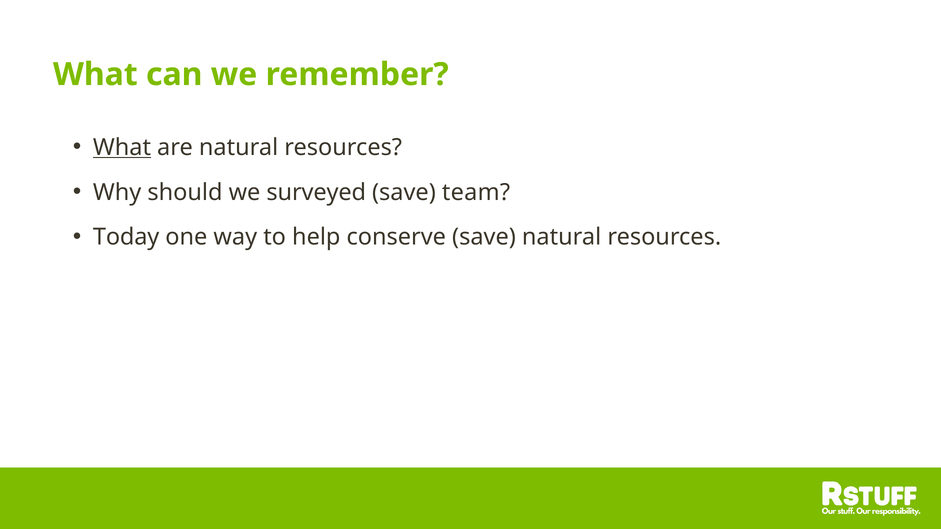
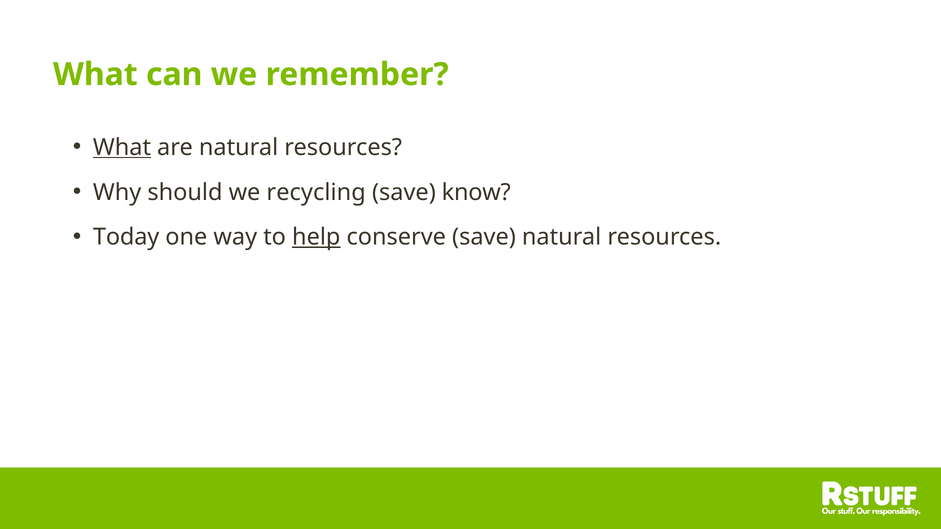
surveyed: surveyed -> recycling (316, 192)
team: team -> know (476, 192)
help underline: none -> present (316, 237)
